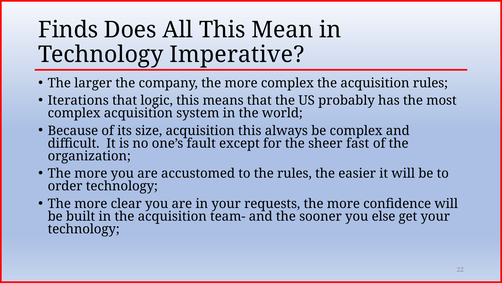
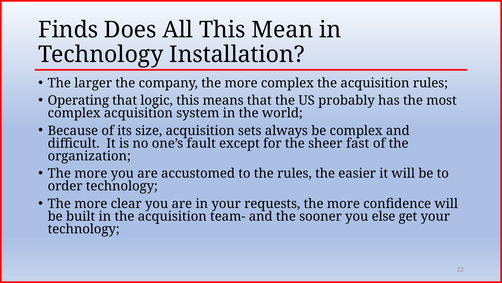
Imperative: Imperative -> Installation (237, 55)
Iterations: Iterations -> Operating (78, 100)
acquisition this: this -> sets (250, 130)
